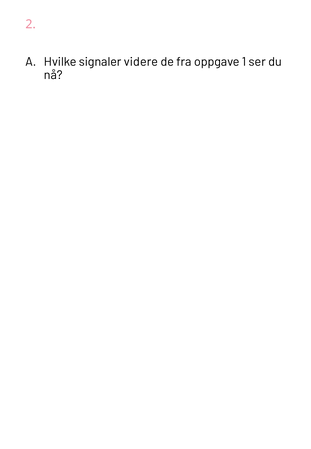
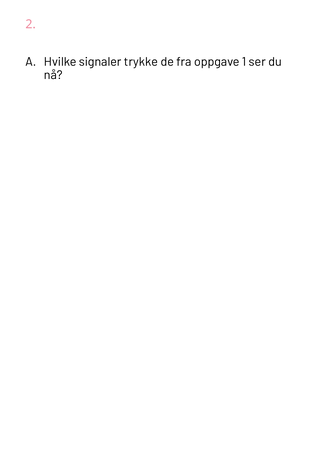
videre: videre -> trykke (141, 62)
